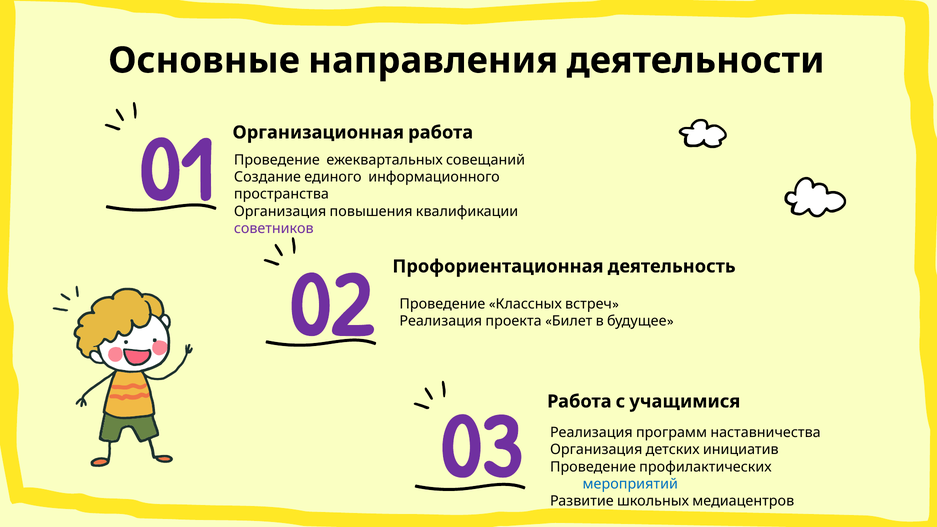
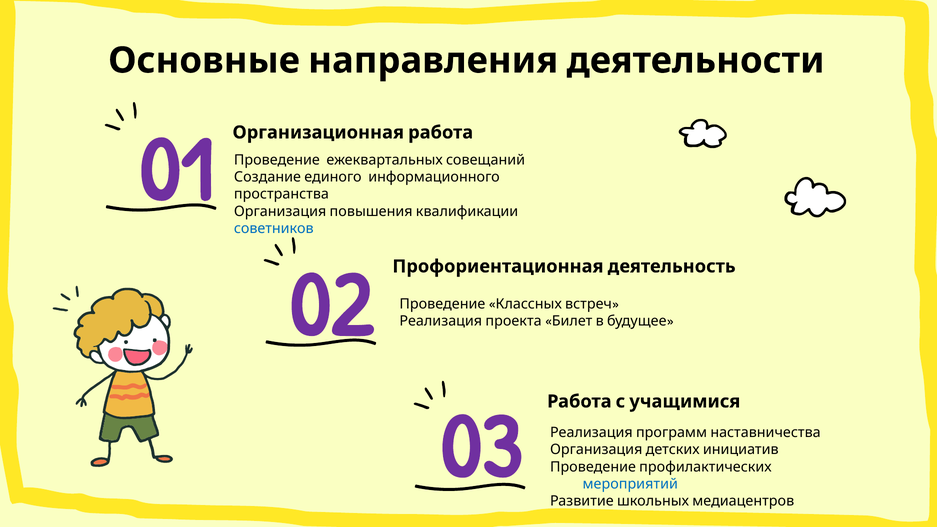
советников colour: purple -> blue (274, 229)
